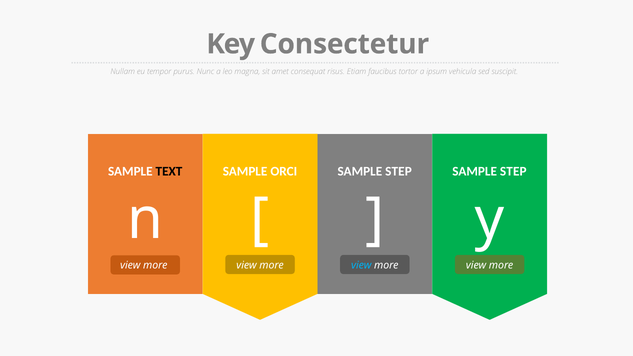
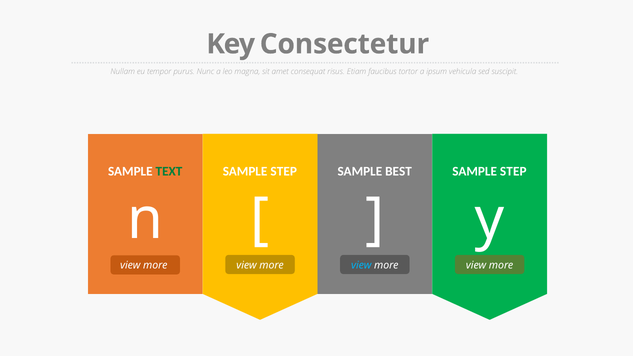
TEXT colour: black -> green (169, 171)
ORCI: ORCI -> STEP (284, 171)
STEP: STEP -> BEST (399, 171)
